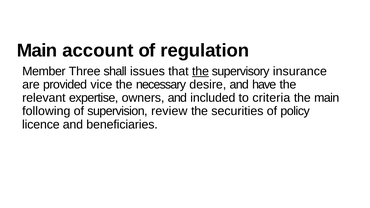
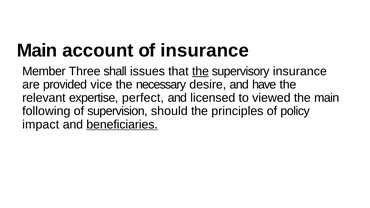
of regulation: regulation -> insurance (205, 51)
owners: owners -> perfect (143, 98)
included: included -> licensed (213, 98)
criteria: criteria -> viewed (271, 98)
review: review -> should (169, 111)
securities: securities -> principles (237, 111)
licence: licence -> impact (41, 125)
beneficiaries underline: none -> present (122, 125)
